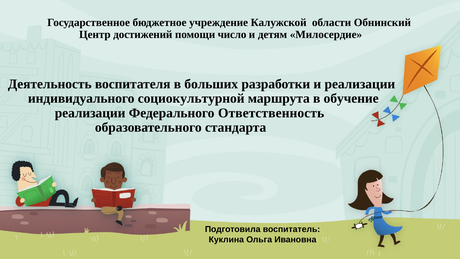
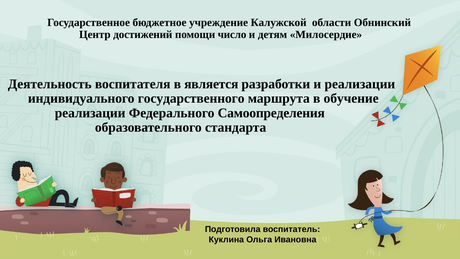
больших: больших -> является (211, 84)
социокультурной: социокультурной -> государственного (191, 98)
Ответственность: Ответственность -> Самоопределения (271, 113)
